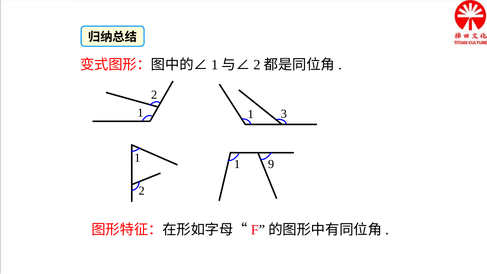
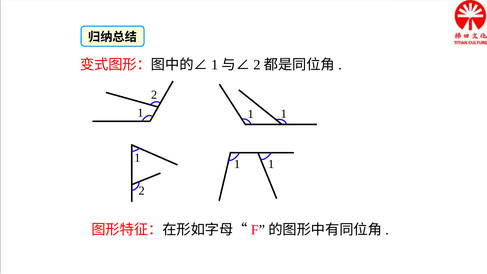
3: 3 -> 1 (284, 114)
9: 9 -> 1 (271, 164)
